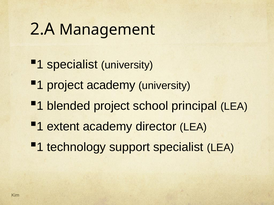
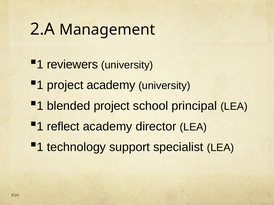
1 specialist: specialist -> reviewers (72, 65)
extent: extent -> reflect (63, 127)
